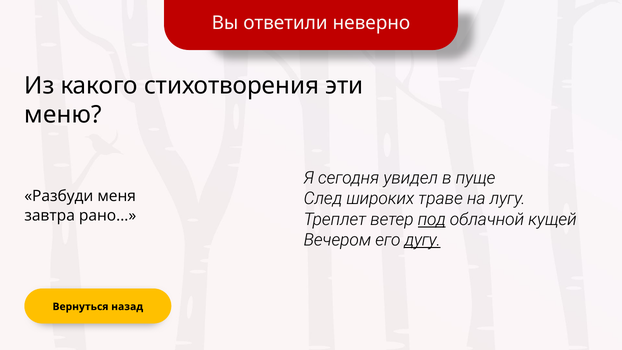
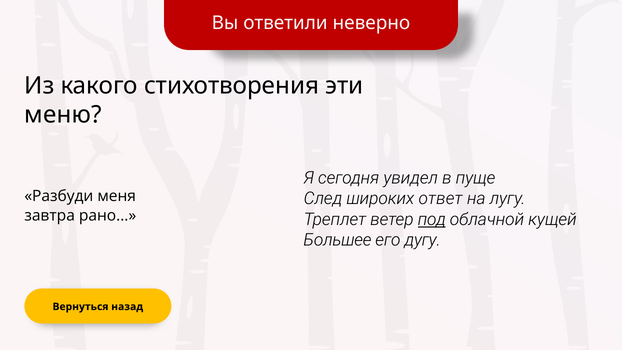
траве: траве -> ответ (441, 199)
Вечером: Вечером -> Большее (337, 240)
дугу underline: present -> none (423, 240)
